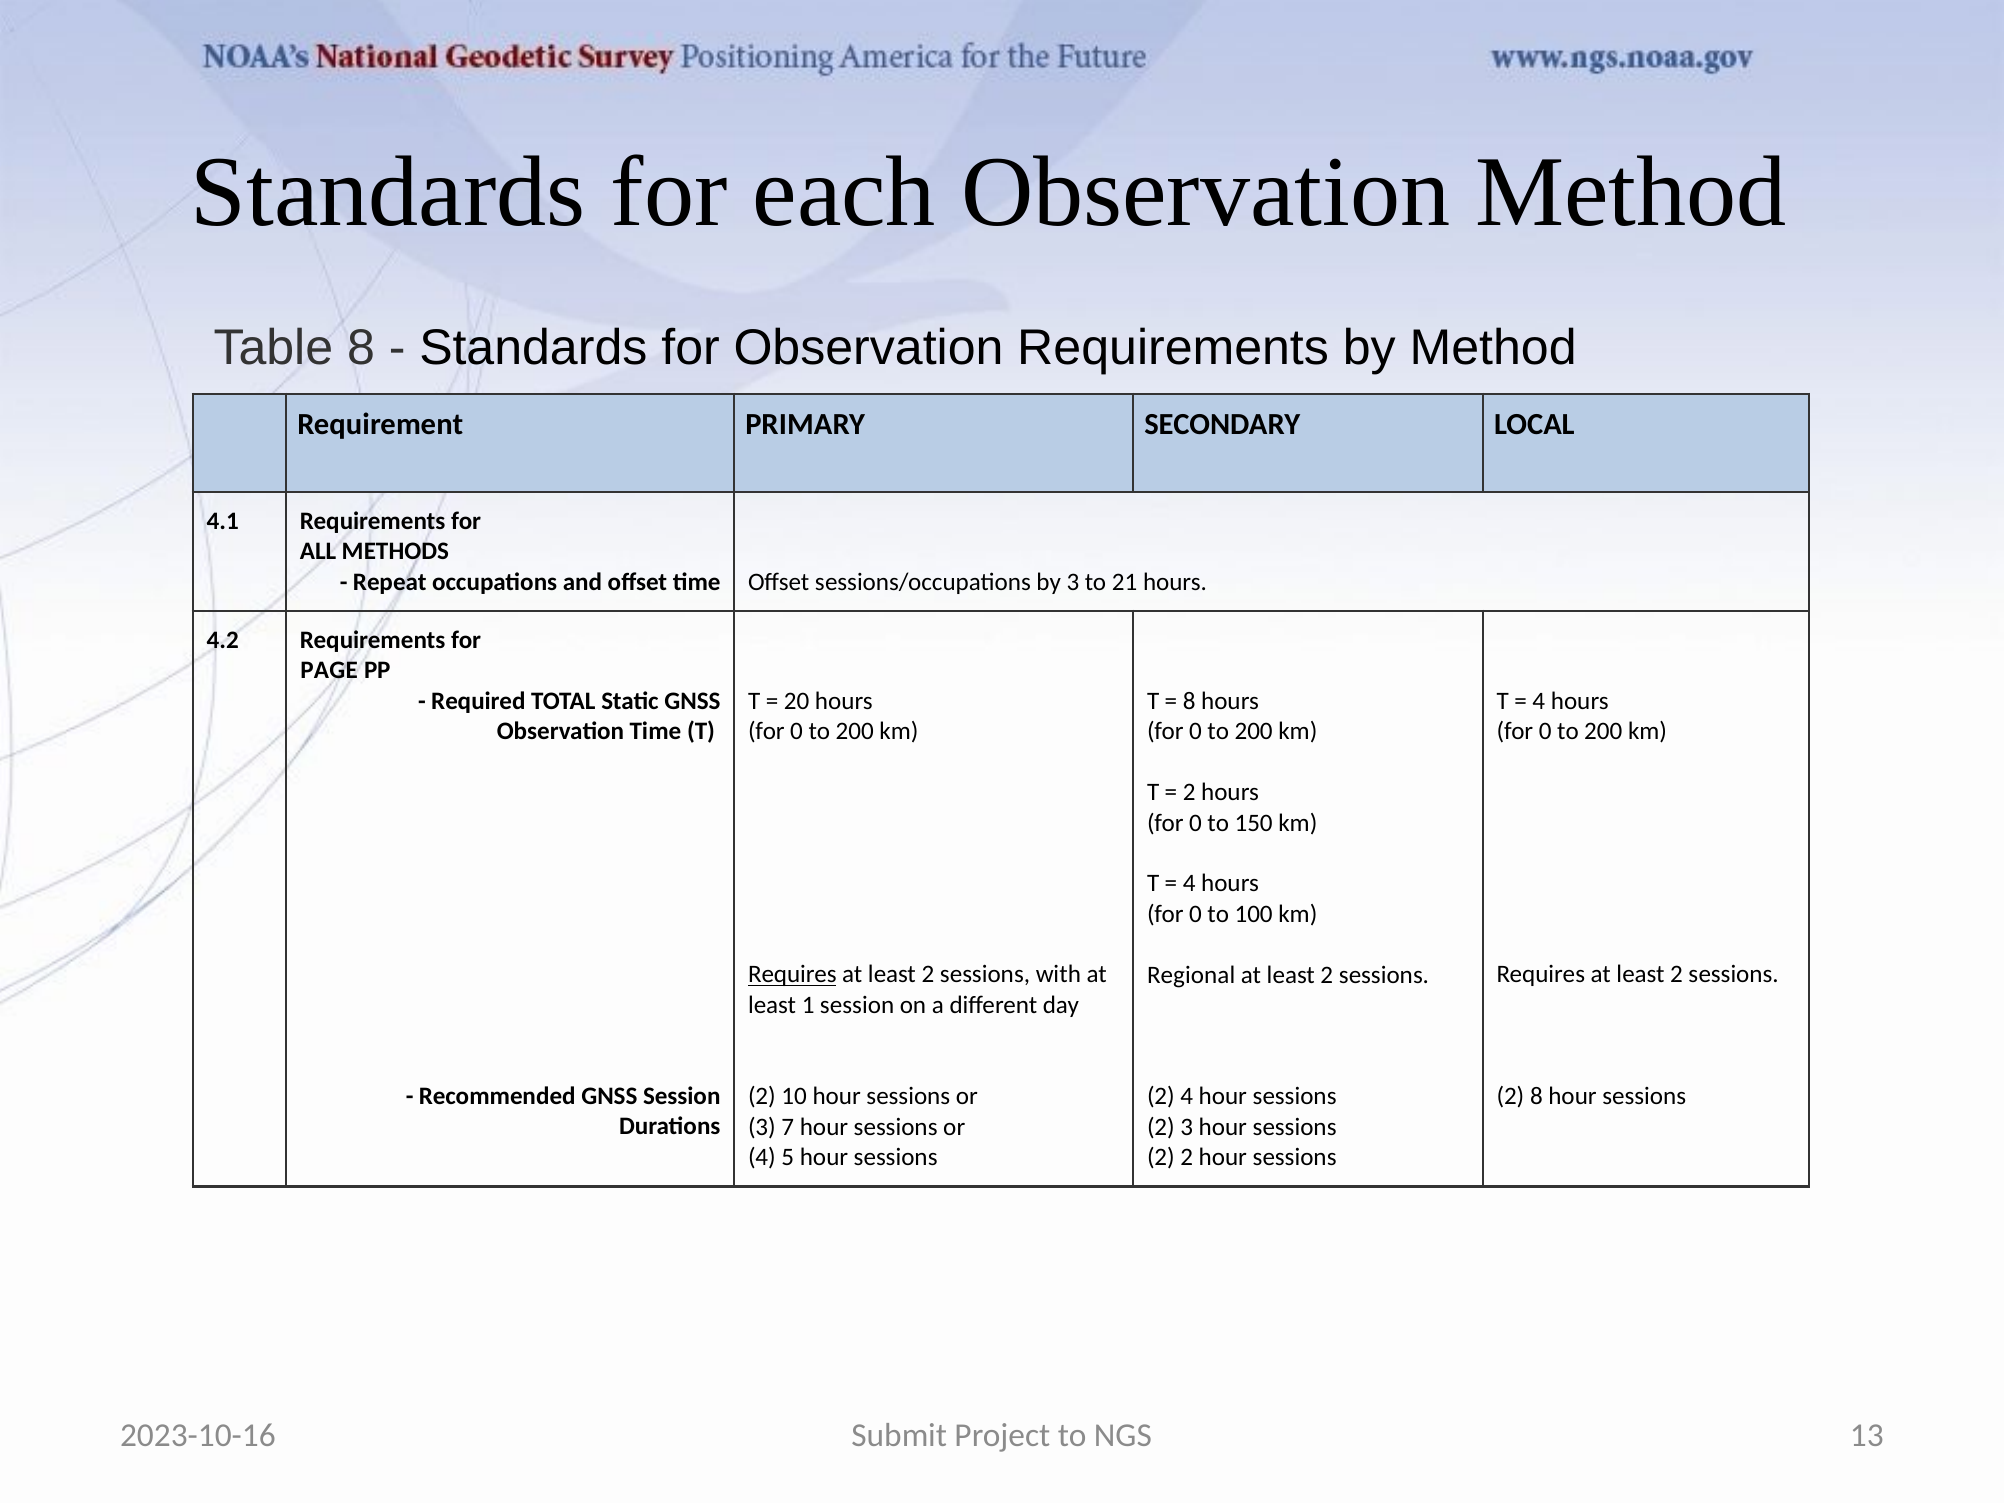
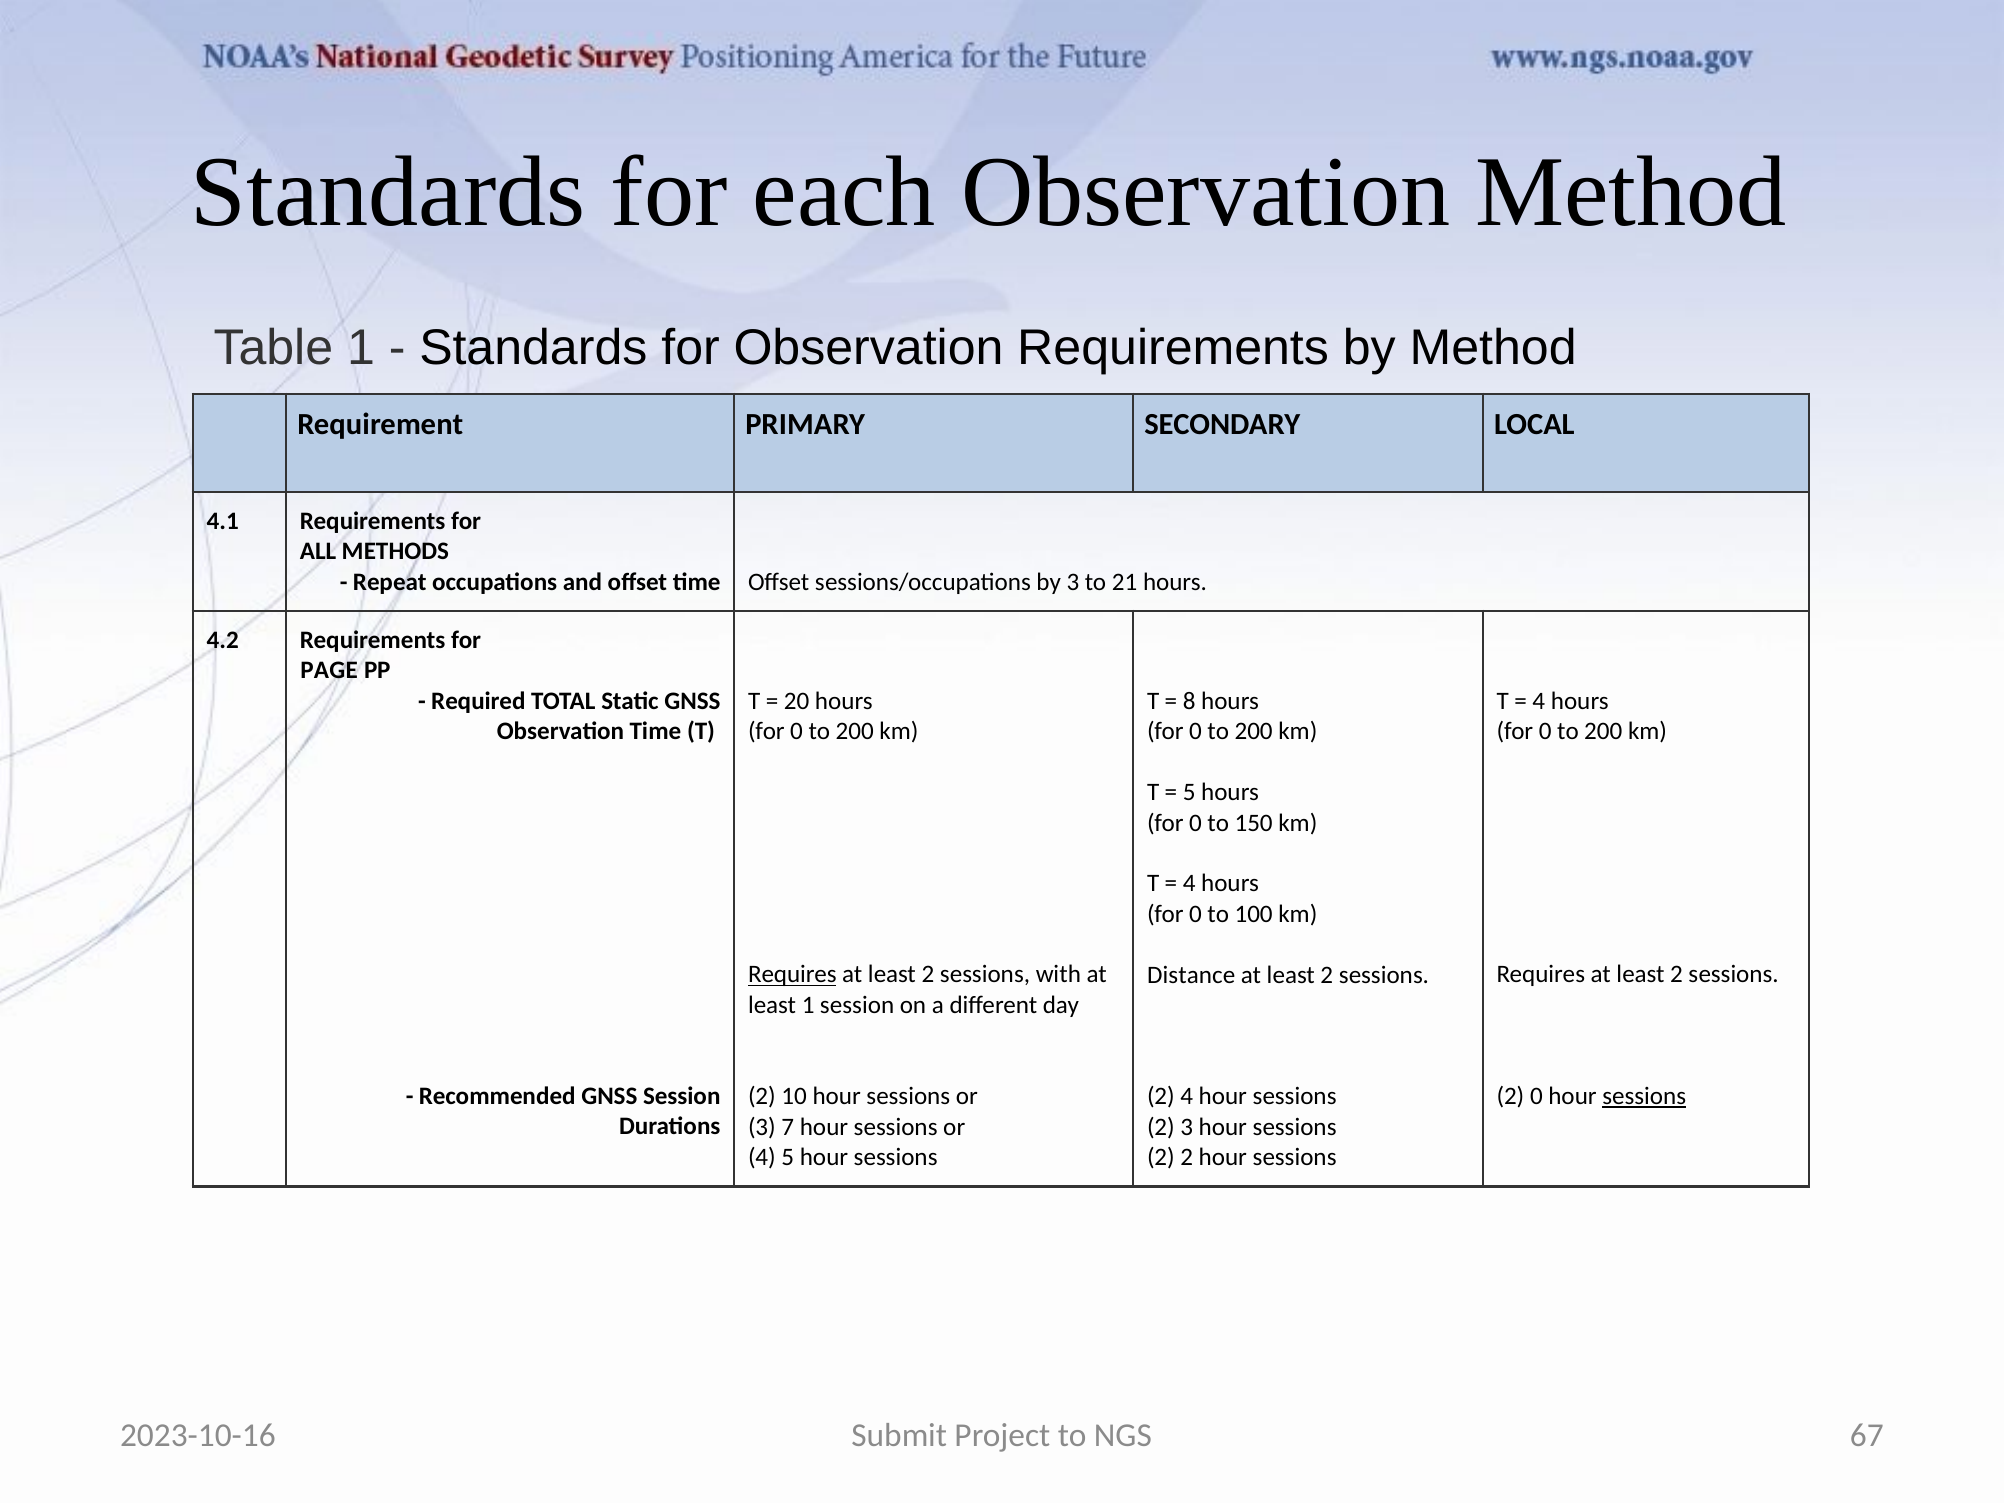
Table 8: 8 -> 1 (361, 348)
2: 2 -> 5 (1189, 792)
Regional: Regional -> Distance (1191, 975)
2 8: 8 -> 0 (1536, 1096)
sessions underline: none -> present (1644, 1096)
13: 13 -> 67 (1867, 1435)
